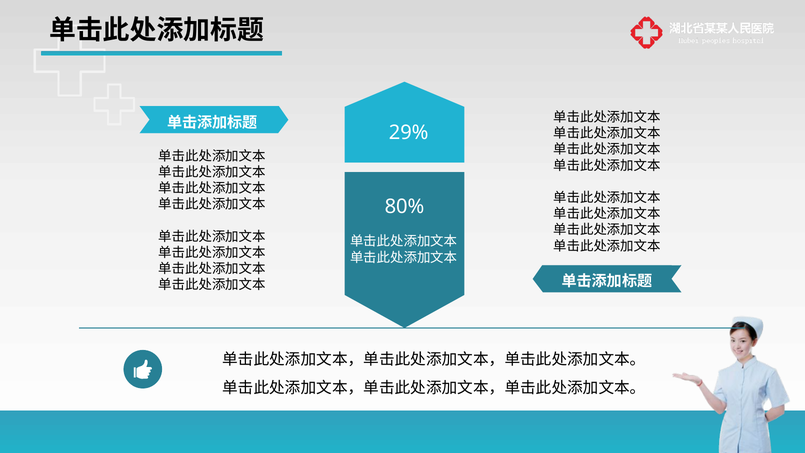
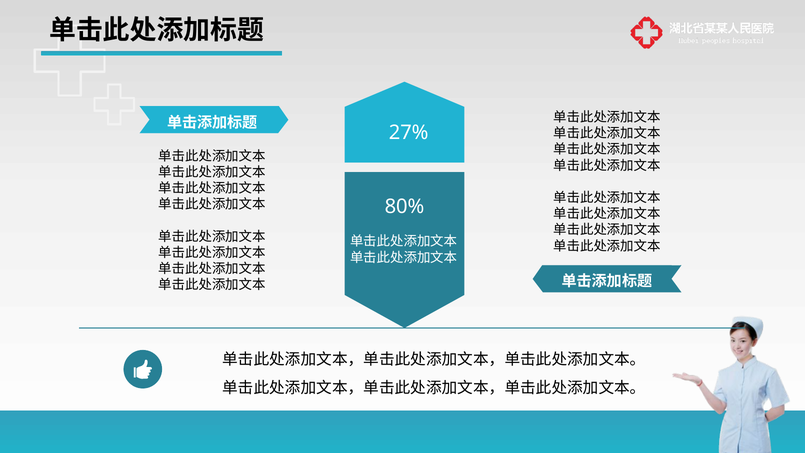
29%: 29% -> 27% (409, 132)
